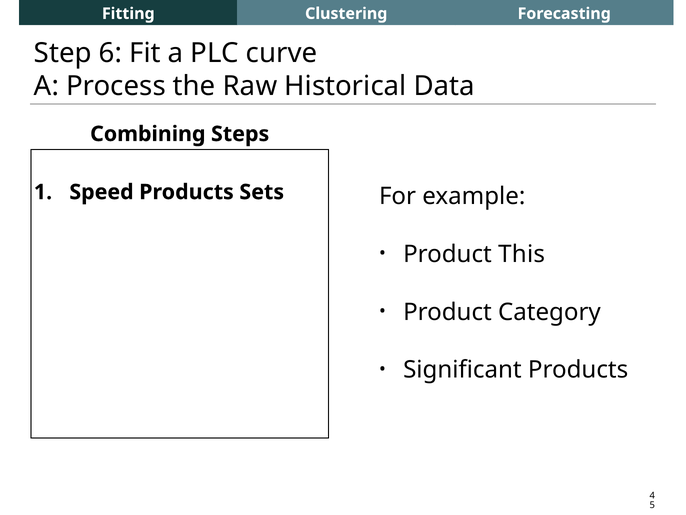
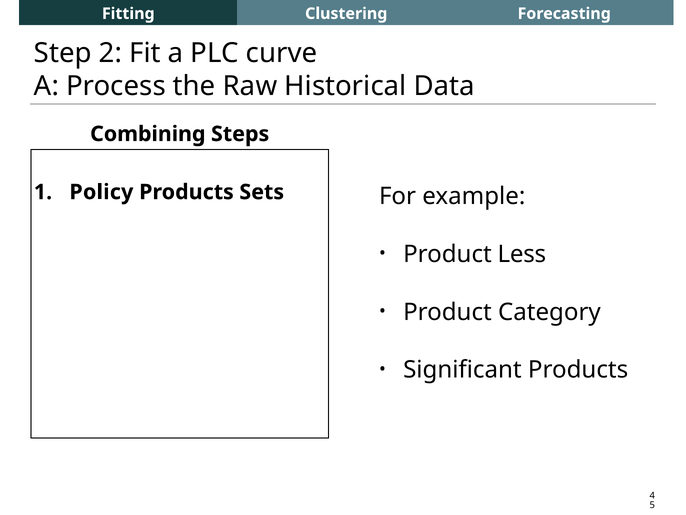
Step 6: 6 -> 2 (110, 53)
Speed: Speed -> Policy (101, 192)
This: This -> Less (522, 254)
